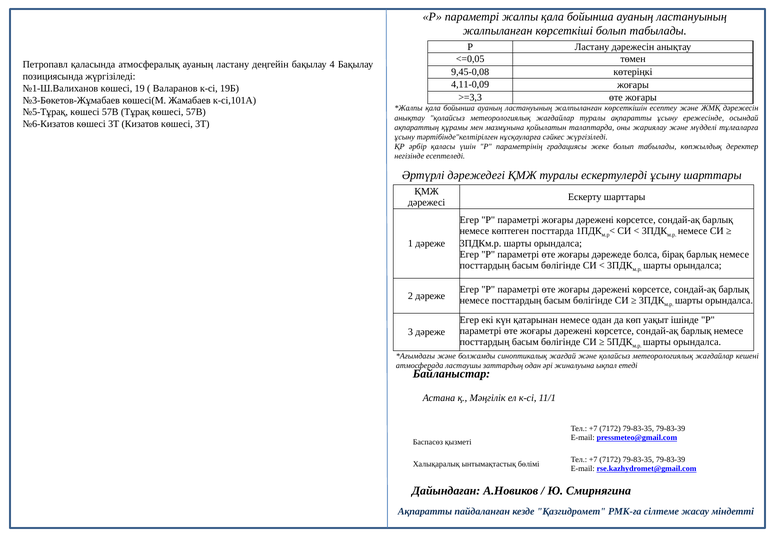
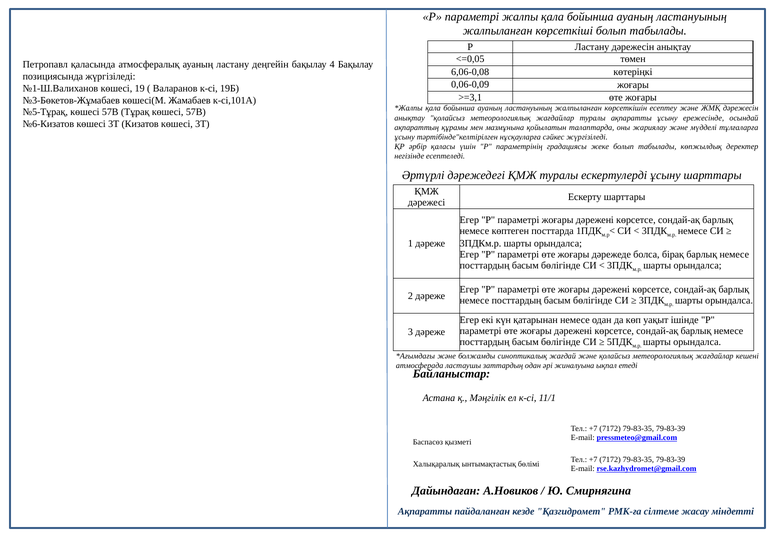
9,45-0,08: 9,45-0,08 -> 6,06-0,08 (470, 72)
4,11-0,09: 4,11-0,09 -> 0,06-0,09 (470, 85)
>=3,3: >=3,3 -> >=3,1 (470, 97)
